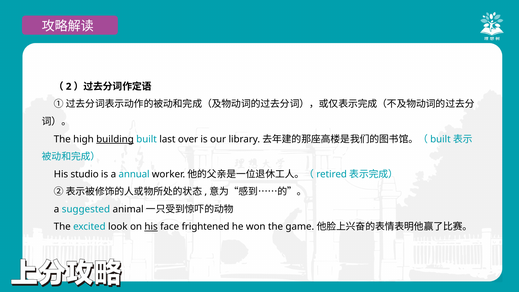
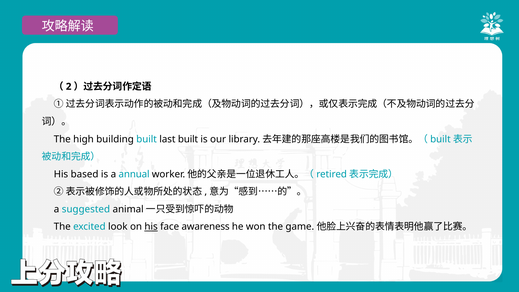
building underline: present -> none (115, 139)
last over: over -> built (188, 139)
studio: studio -> based (85, 174)
frightened: frightened -> awareness (206, 227)
